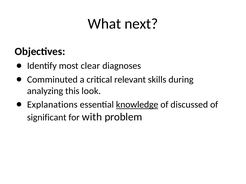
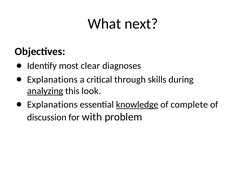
Comminuted: Comminuted -> Explanations (52, 80)
relevant: relevant -> through (130, 80)
analyzing underline: none -> present (45, 91)
discussed: discussed -> complete (189, 105)
significant: significant -> discussion (47, 118)
